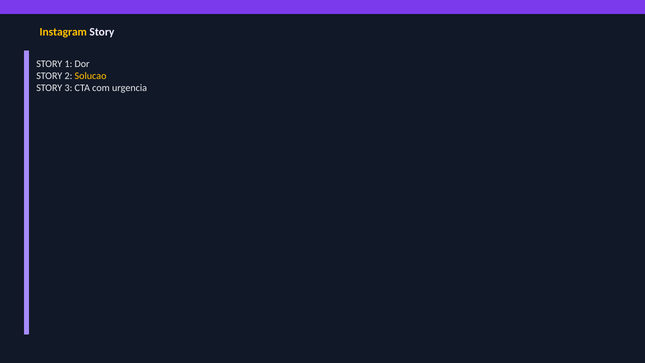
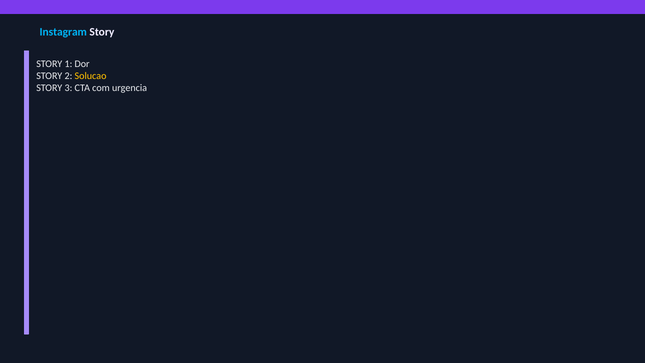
Instagram colour: yellow -> light blue (63, 32)
